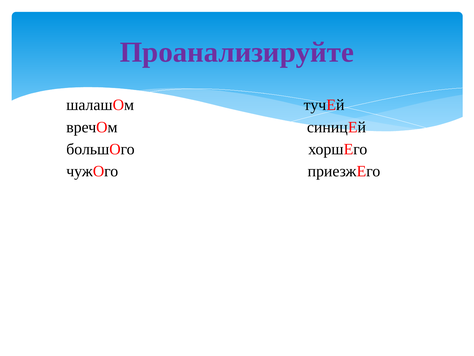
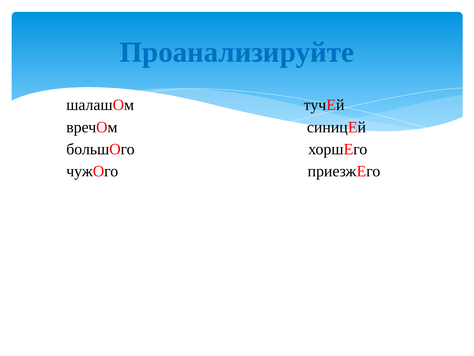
Проанализируйте colour: purple -> blue (237, 52)
